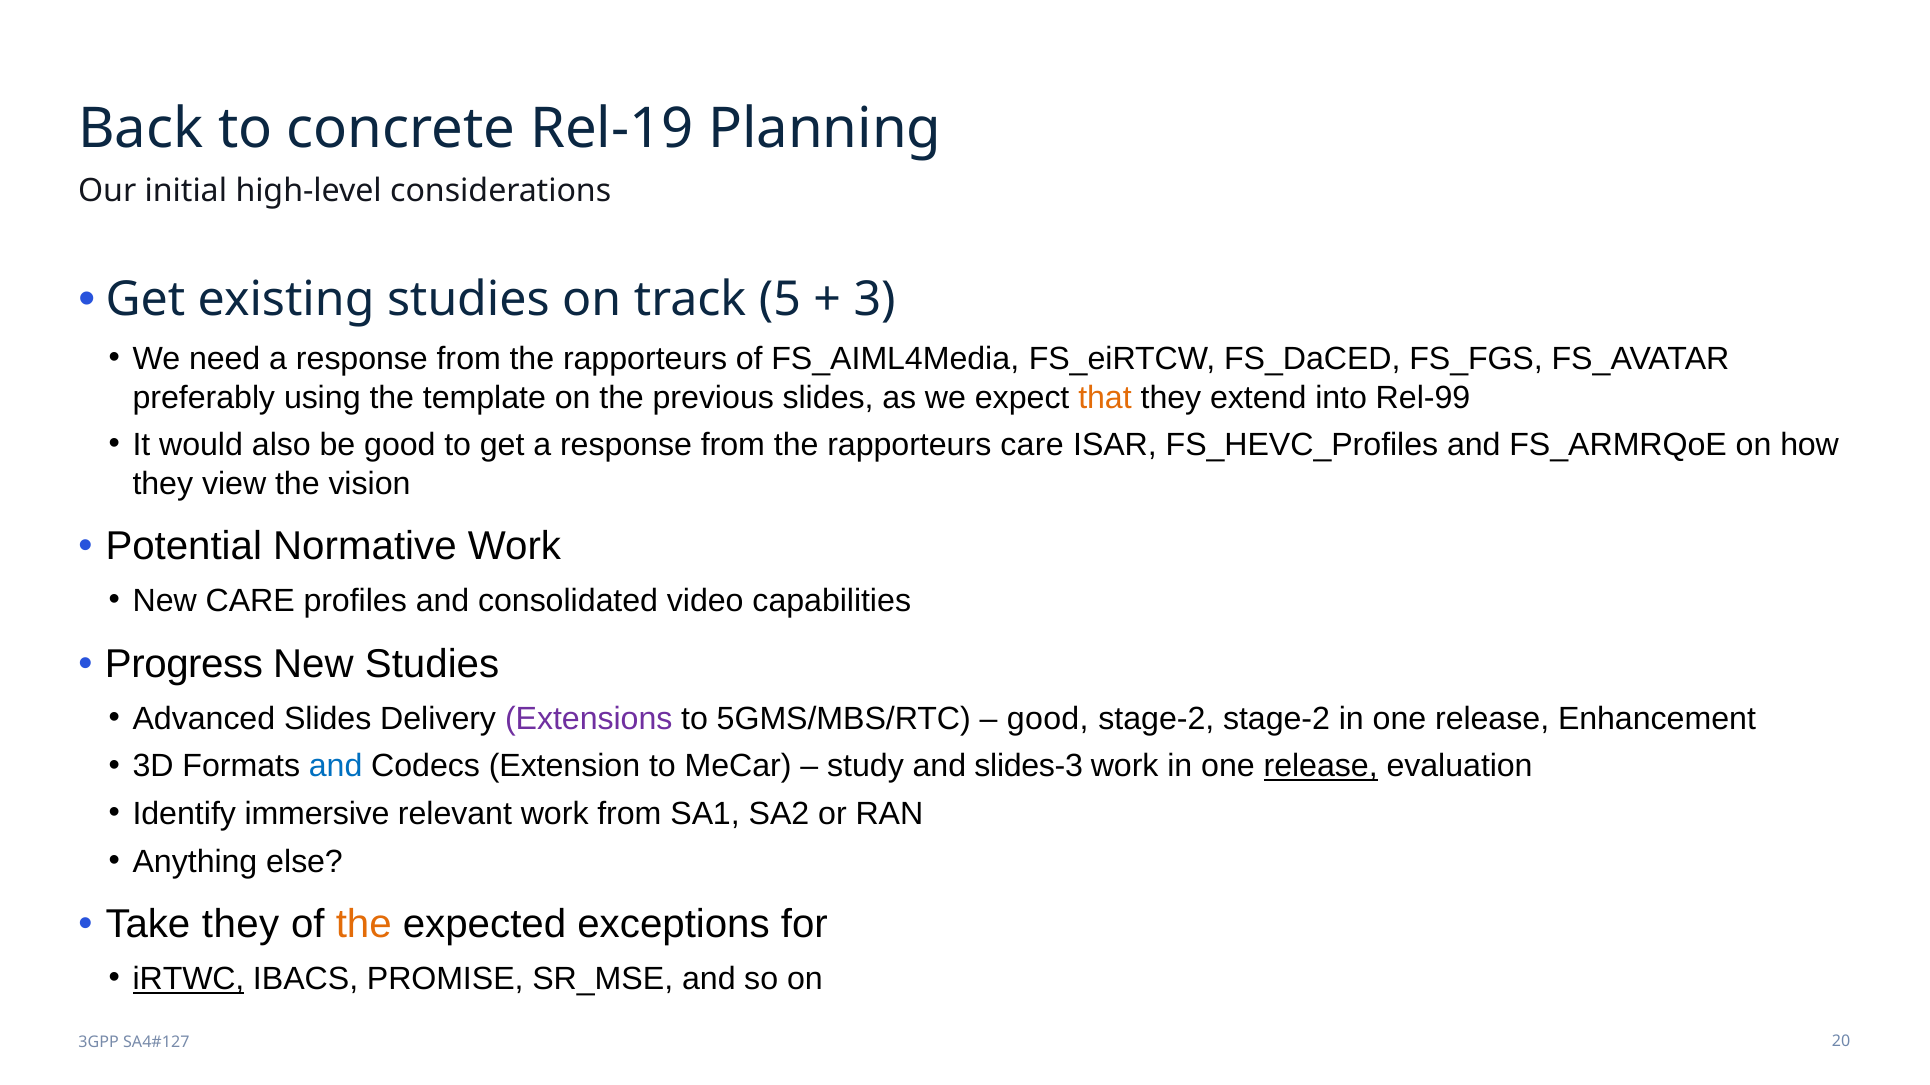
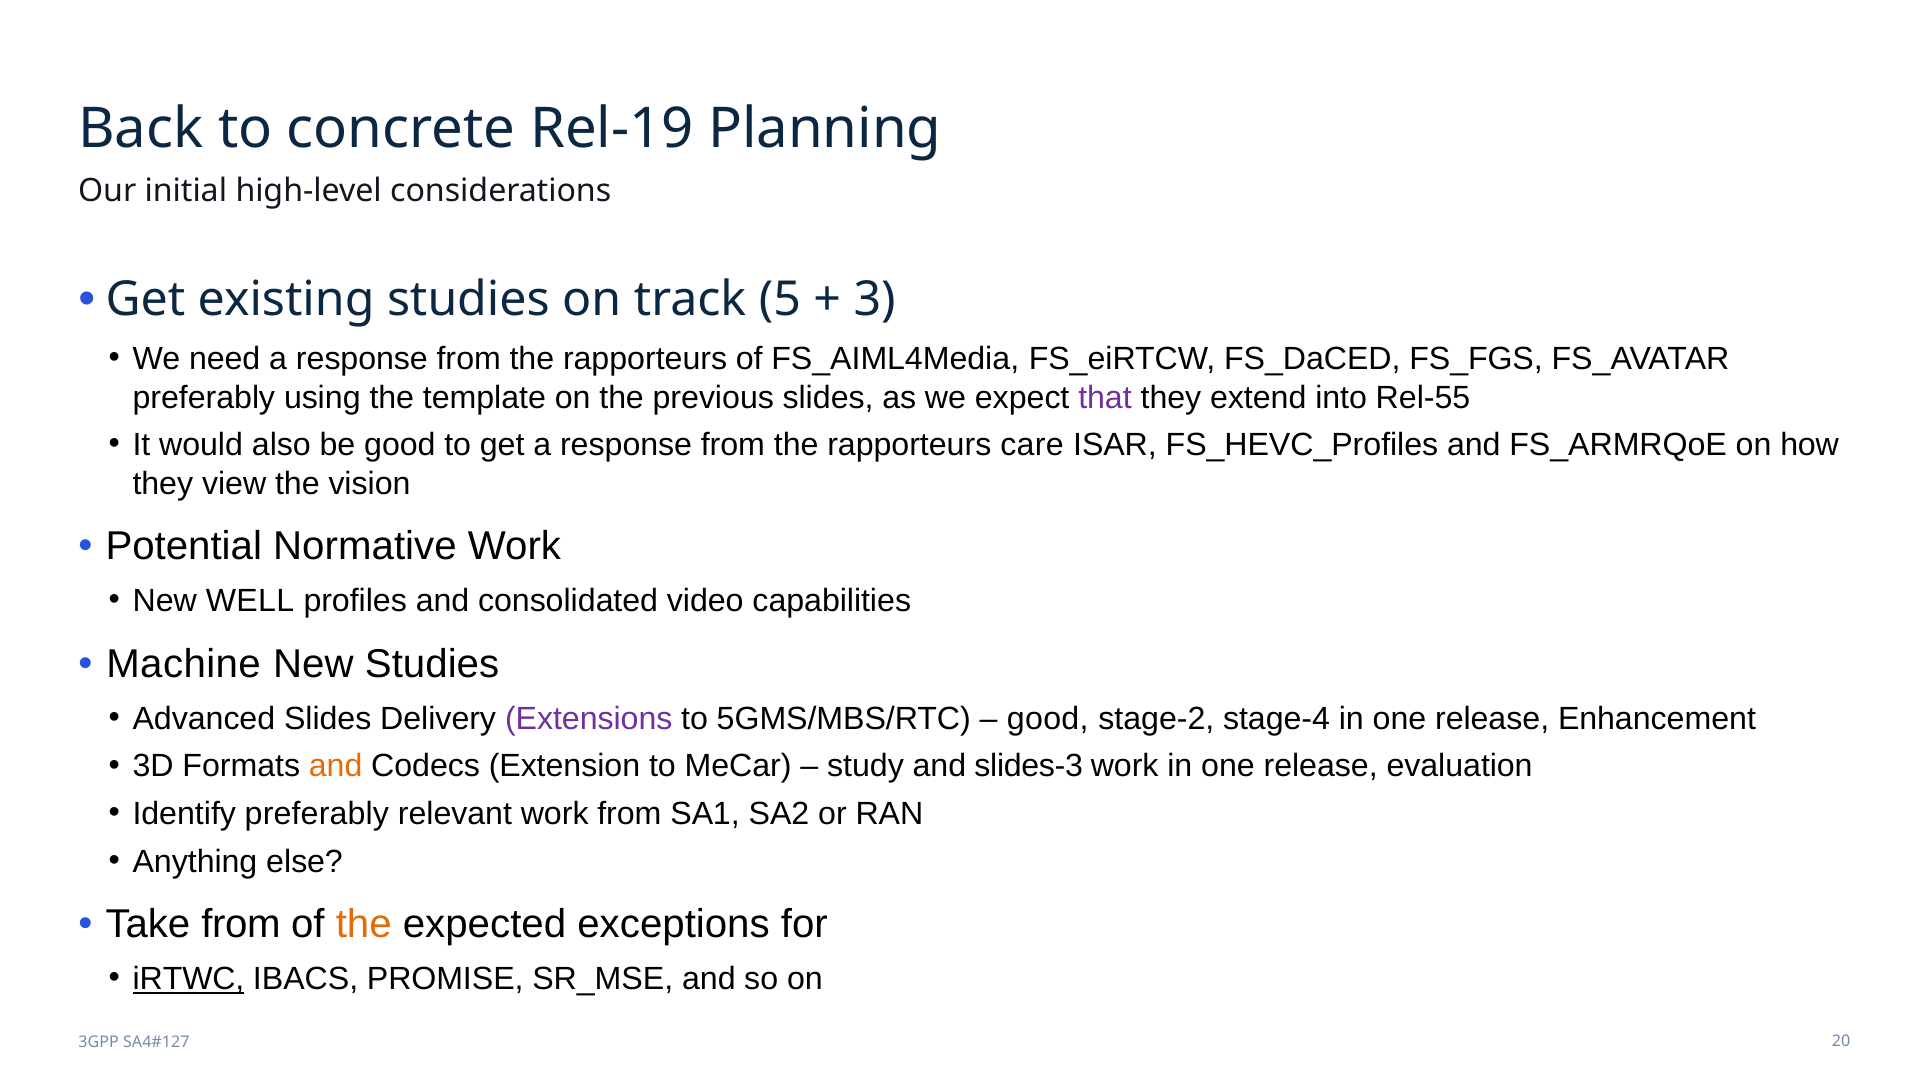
that colour: orange -> purple (1105, 398)
Rel-99: Rel-99 -> Rel-55 (1423, 398)
New CARE: CARE -> WELL (250, 602)
Progress: Progress -> Machine (184, 665)
stage-2 stage-2: stage-2 -> stage-4 (1277, 719)
and colour: blue -> orange (336, 767)
release underline: present -> none (1321, 767)
Identify immersive: immersive -> preferably (317, 814)
Take they: they -> from (241, 925)
